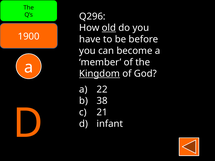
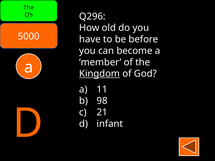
old underline: present -> none (109, 28)
1900: 1900 -> 5000 (29, 36)
22: 22 -> 11 (102, 90)
38: 38 -> 98 (102, 101)
